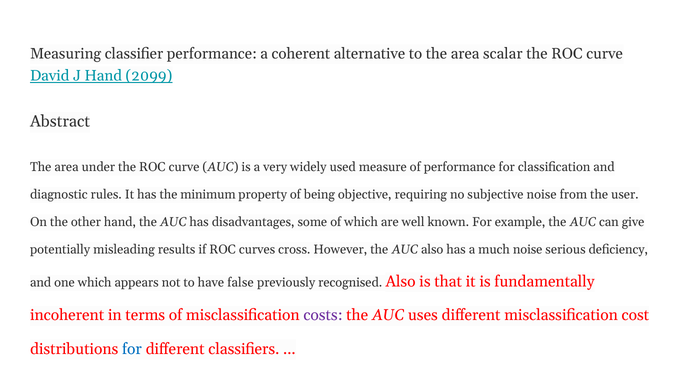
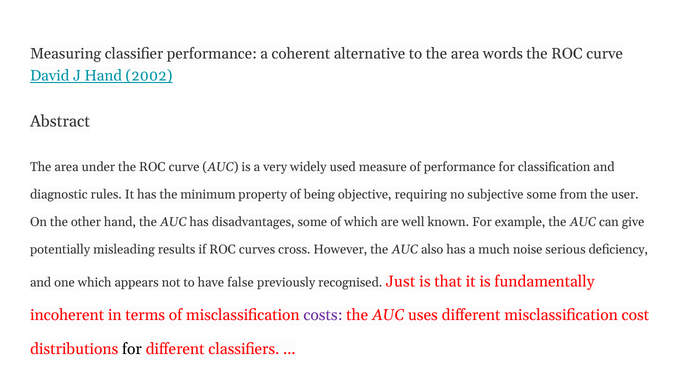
scalar: scalar -> words (503, 54)
2099: 2099 -> 2002 (149, 76)
subjective noise: noise -> some (542, 194)
recognised Also: Also -> Just (401, 282)
for colour: blue -> black (132, 349)
